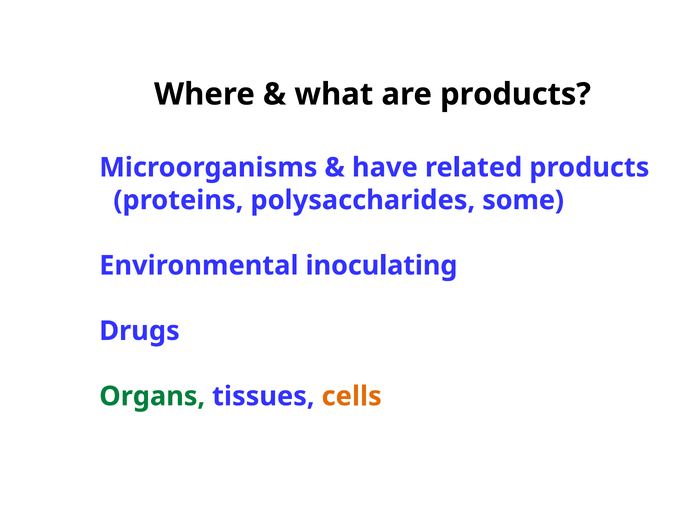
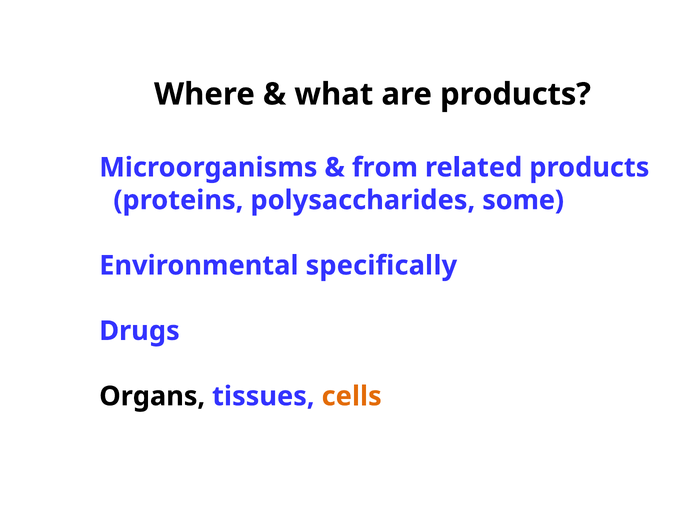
have: have -> from (385, 168)
inoculating: inoculating -> specifically (381, 266)
Organs colour: green -> black (152, 396)
